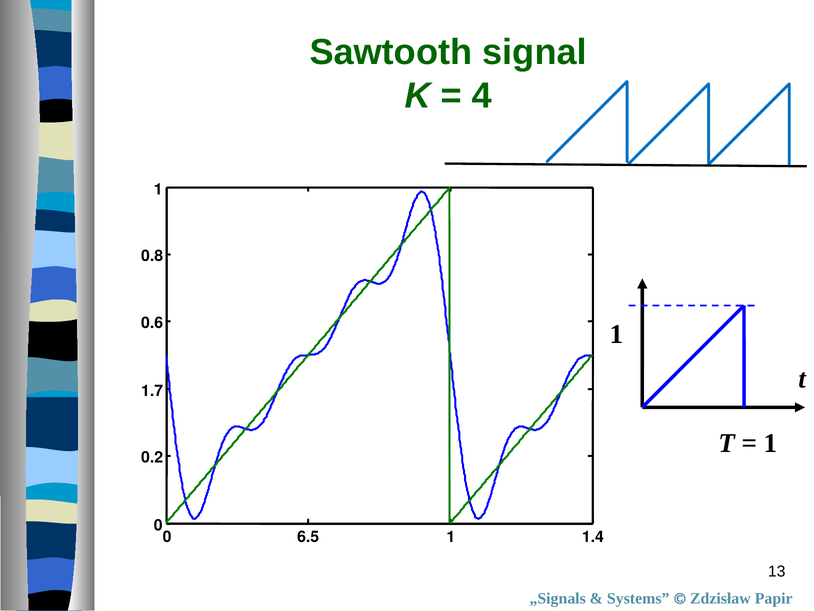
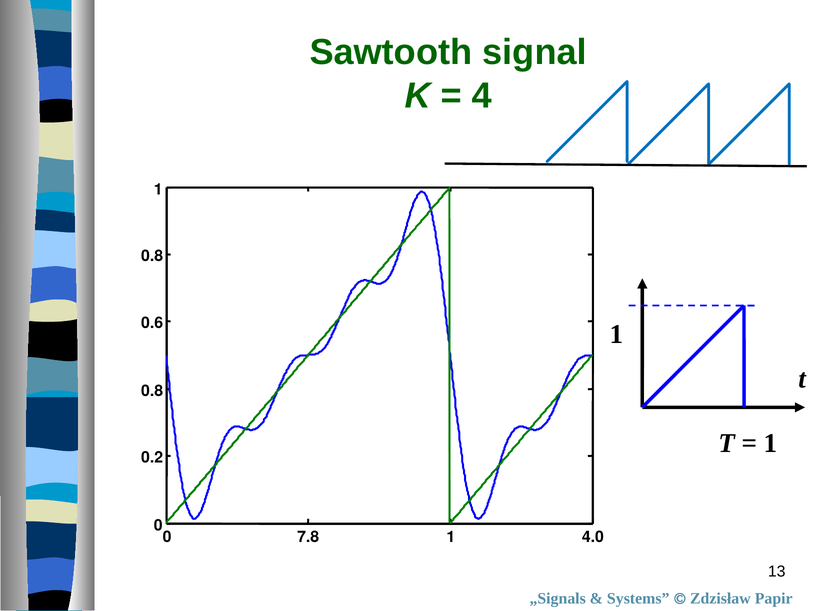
1.7: 1.7 -> 0.8 (152, 390)
6.5: 6.5 -> 7.8 (308, 537)
1.4: 1.4 -> 4.0 (593, 537)
